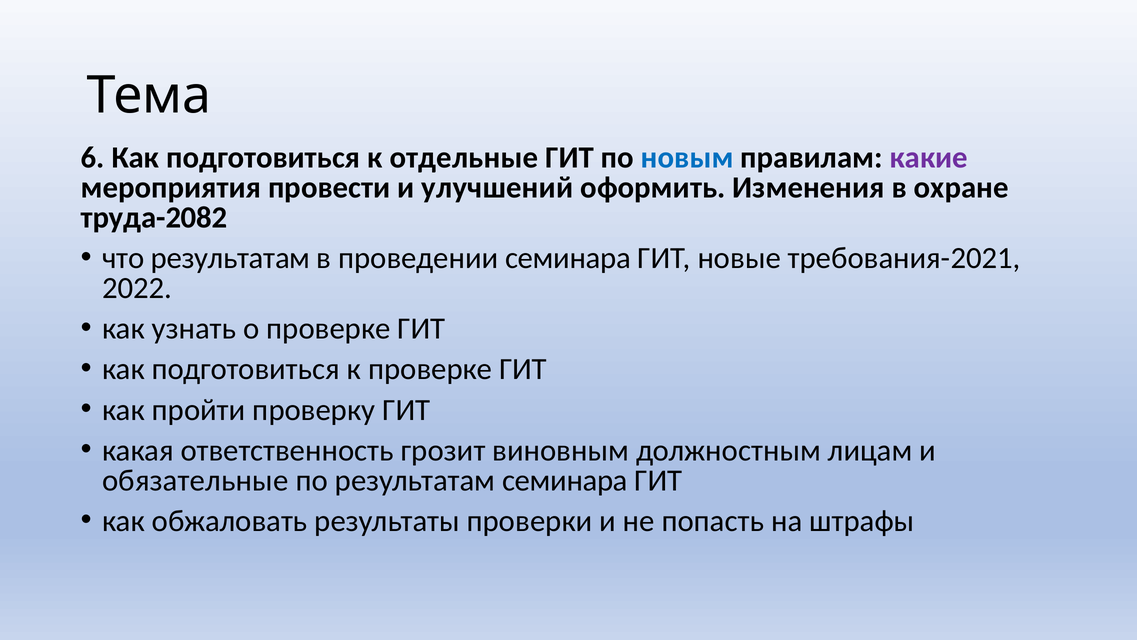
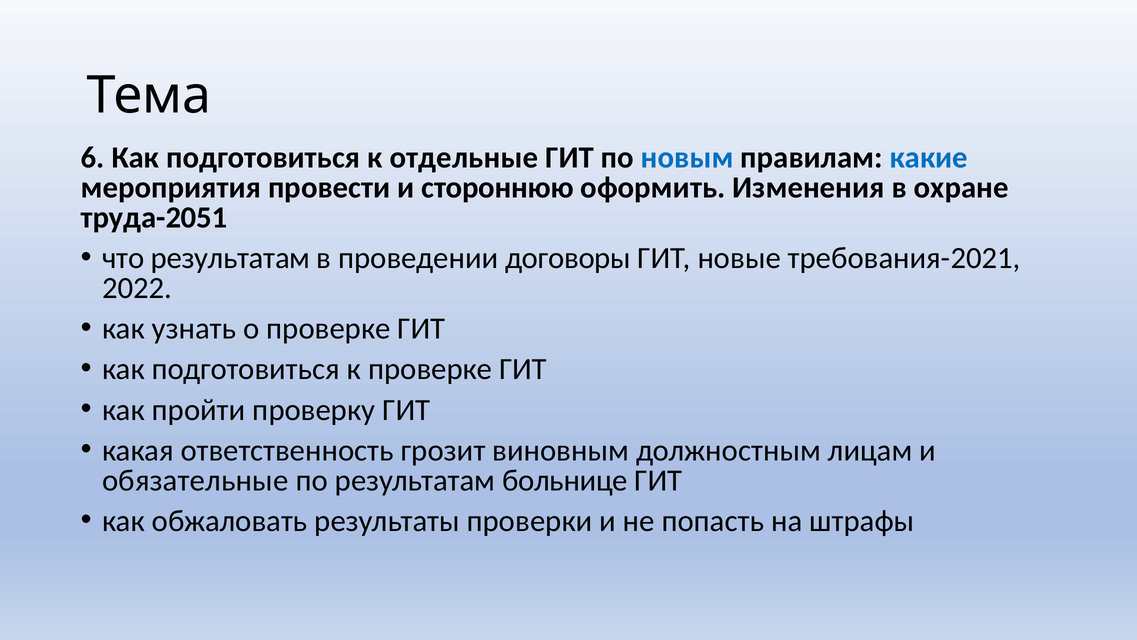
какие colour: purple -> blue (929, 158)
улучшений: улучшений -> стороннюю (498, 188)
труда-2082: труда-2082 -> труда-2051 (154, 217)
проведении семинара: семинара -> договоры (568, 258)
результатам семинара: семинара -> больнице (565, 480)
